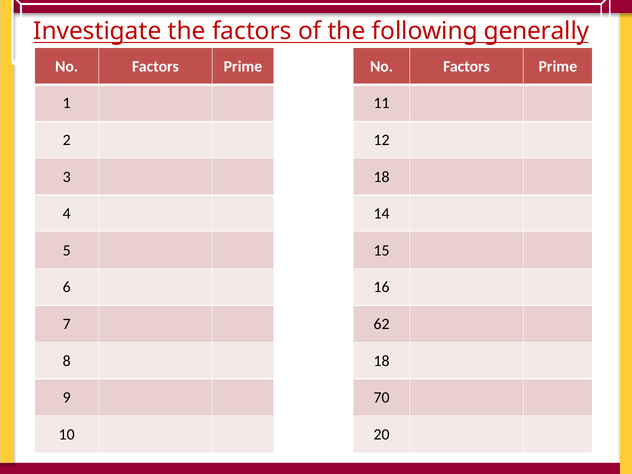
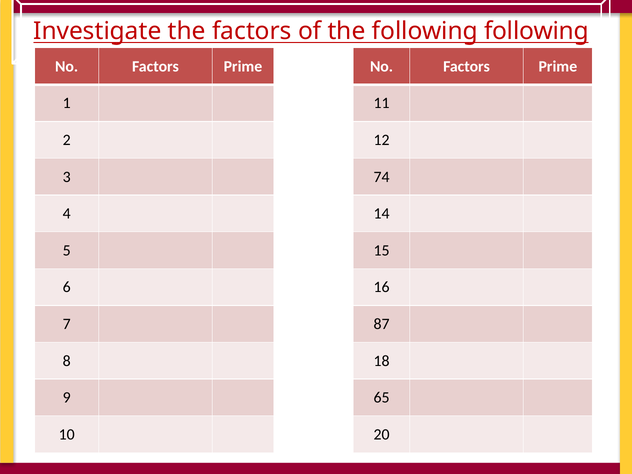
following generally: generally -> following (537, 31)
3 18: 18 -> 74 (382, 177)
62: 62 -> 87 (382, 324)
70: 70 -> 65 (382, 398)
